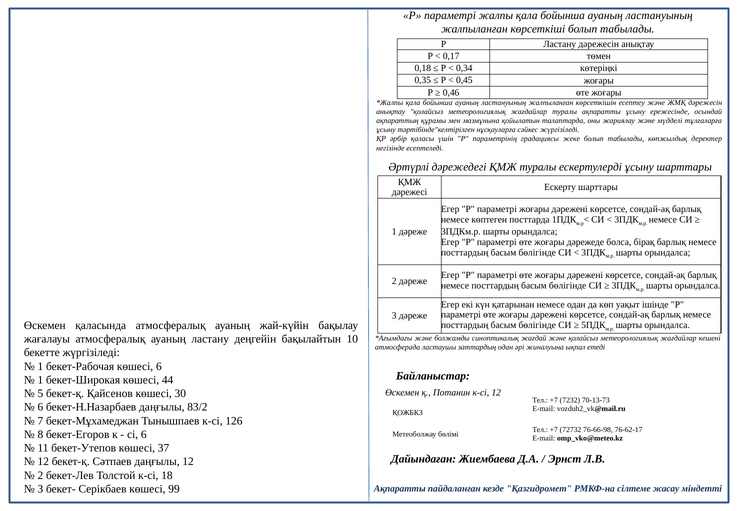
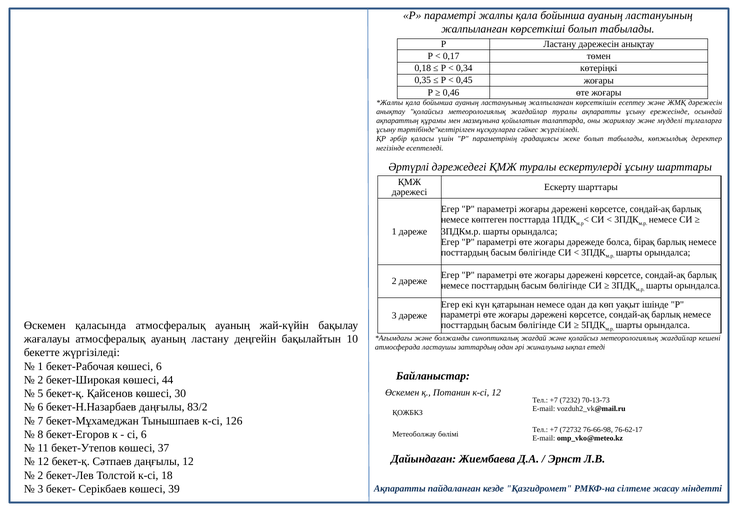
1: 1 -> 2 (40, 380)
99: 99 -> 39 (174, 489)
